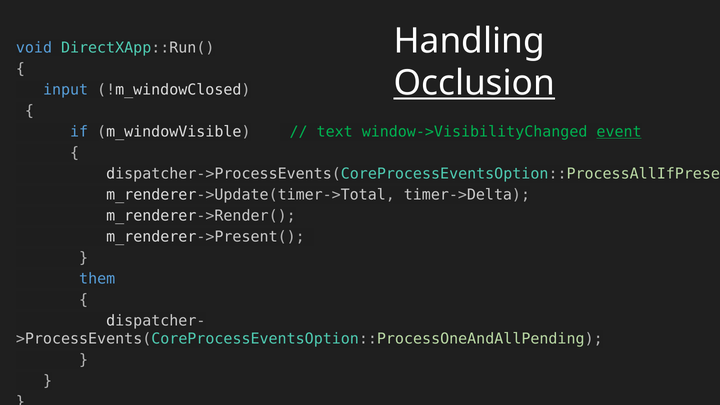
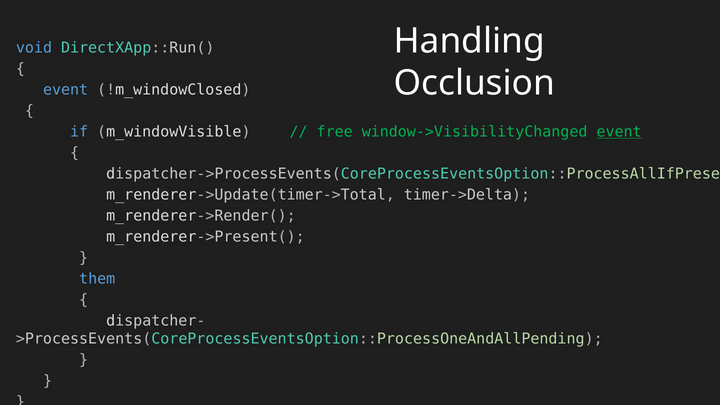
Occlusion underline: present -> none (474, 83)
input: input -> event (66, 90)
text: text -> free (335, 132)
